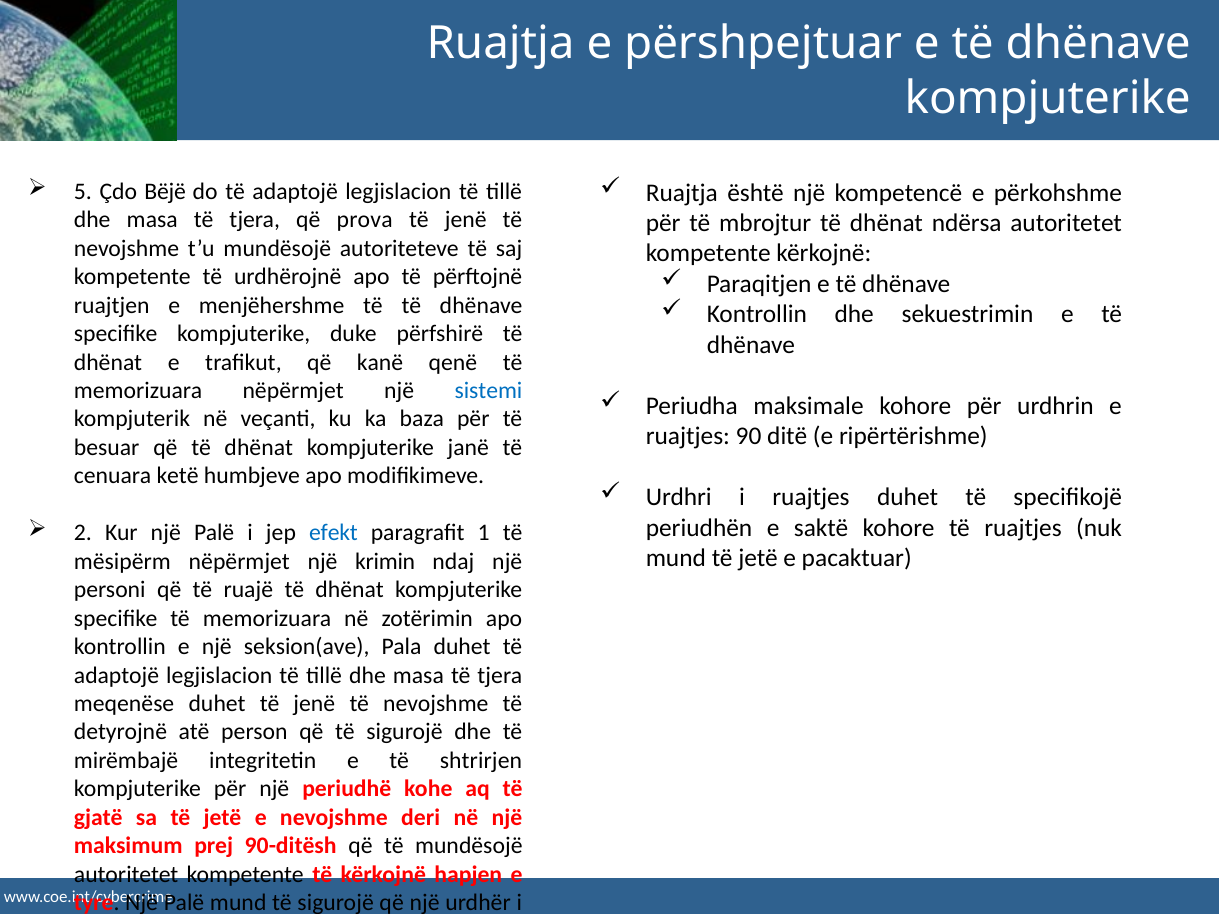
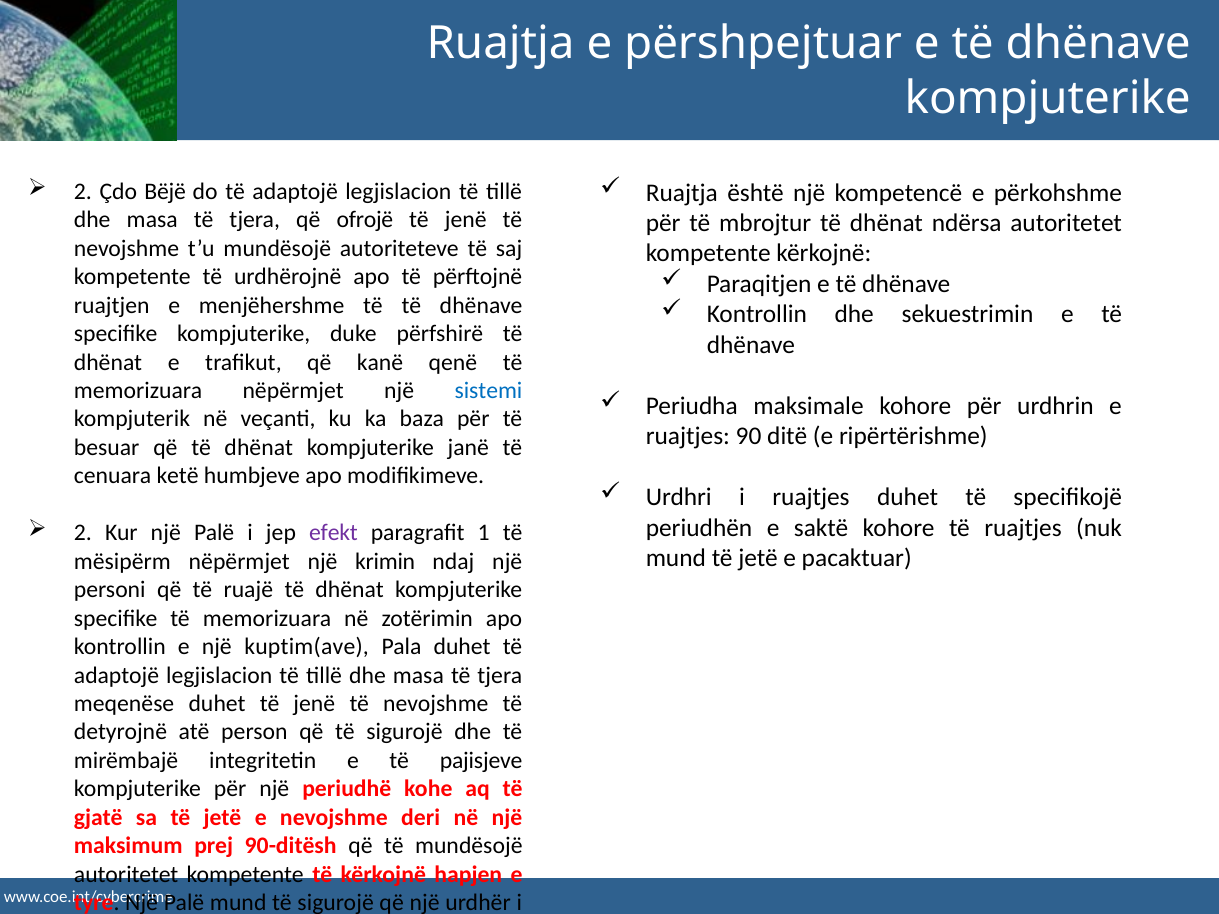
5: 5 -> 2 (83, 192)
prova: prova -> ofrojë (365, 220)
efekt colour: blue -> purple (333, 533)
seksion(ave: seksion(ave -> kuptim(ave (307, 647)
shtrirjen: shtrirjen -> pajisjeve (481, 761)
